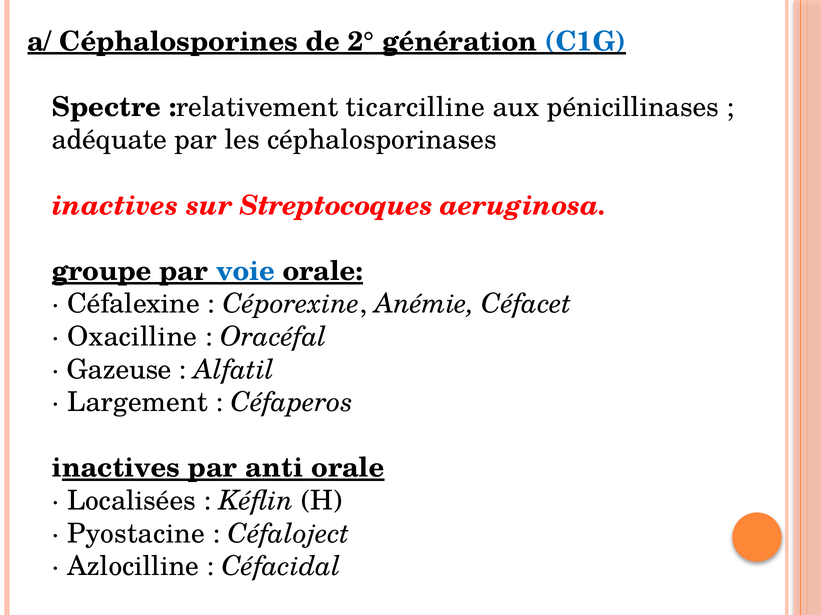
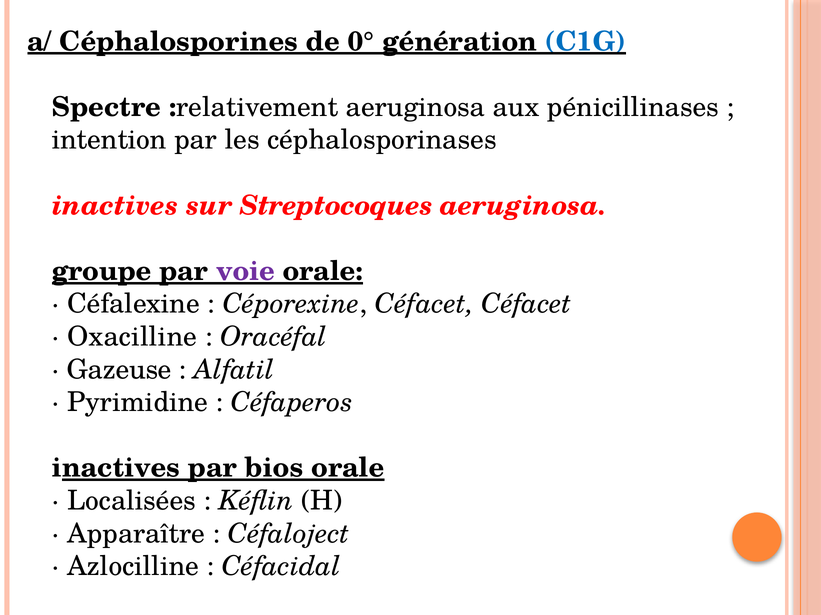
2°: 2° -> 0° (361, 42)
:relativement ticarcilline: ticarcilline -> aeruginosa (415, 107)
adéquate: adéquate -> intention (109, 140)
voie colour: blue -> purple (245, 271)
Céporexine Anémie: Anémie -> Céfacet (424, 304)
Largement: Largement -> Pyrimidine (138, 403)
anti: anti -> bios (274, 469)
Pyostacine: Pyostacine -> Apparaître (136, 534)
